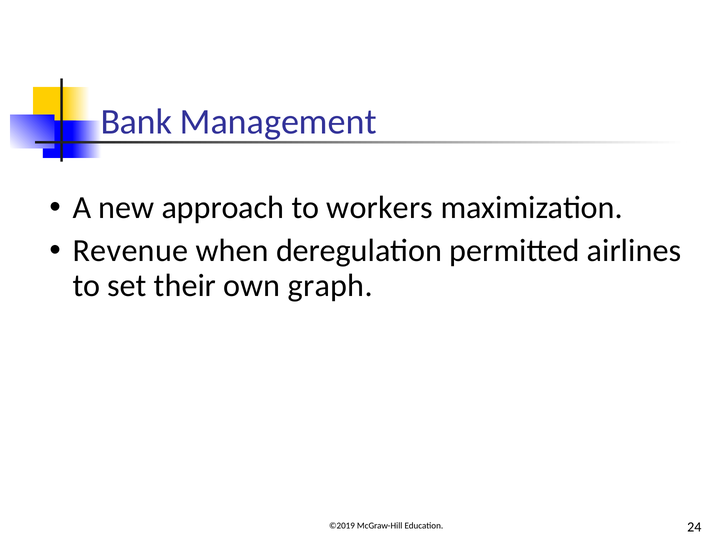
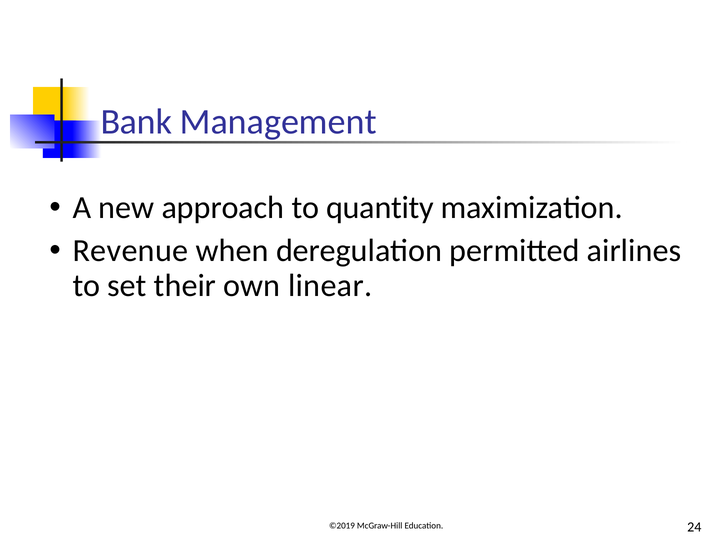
workers: workers -> quantity (380, 208)
graph: graph -> linear (330, 285)
